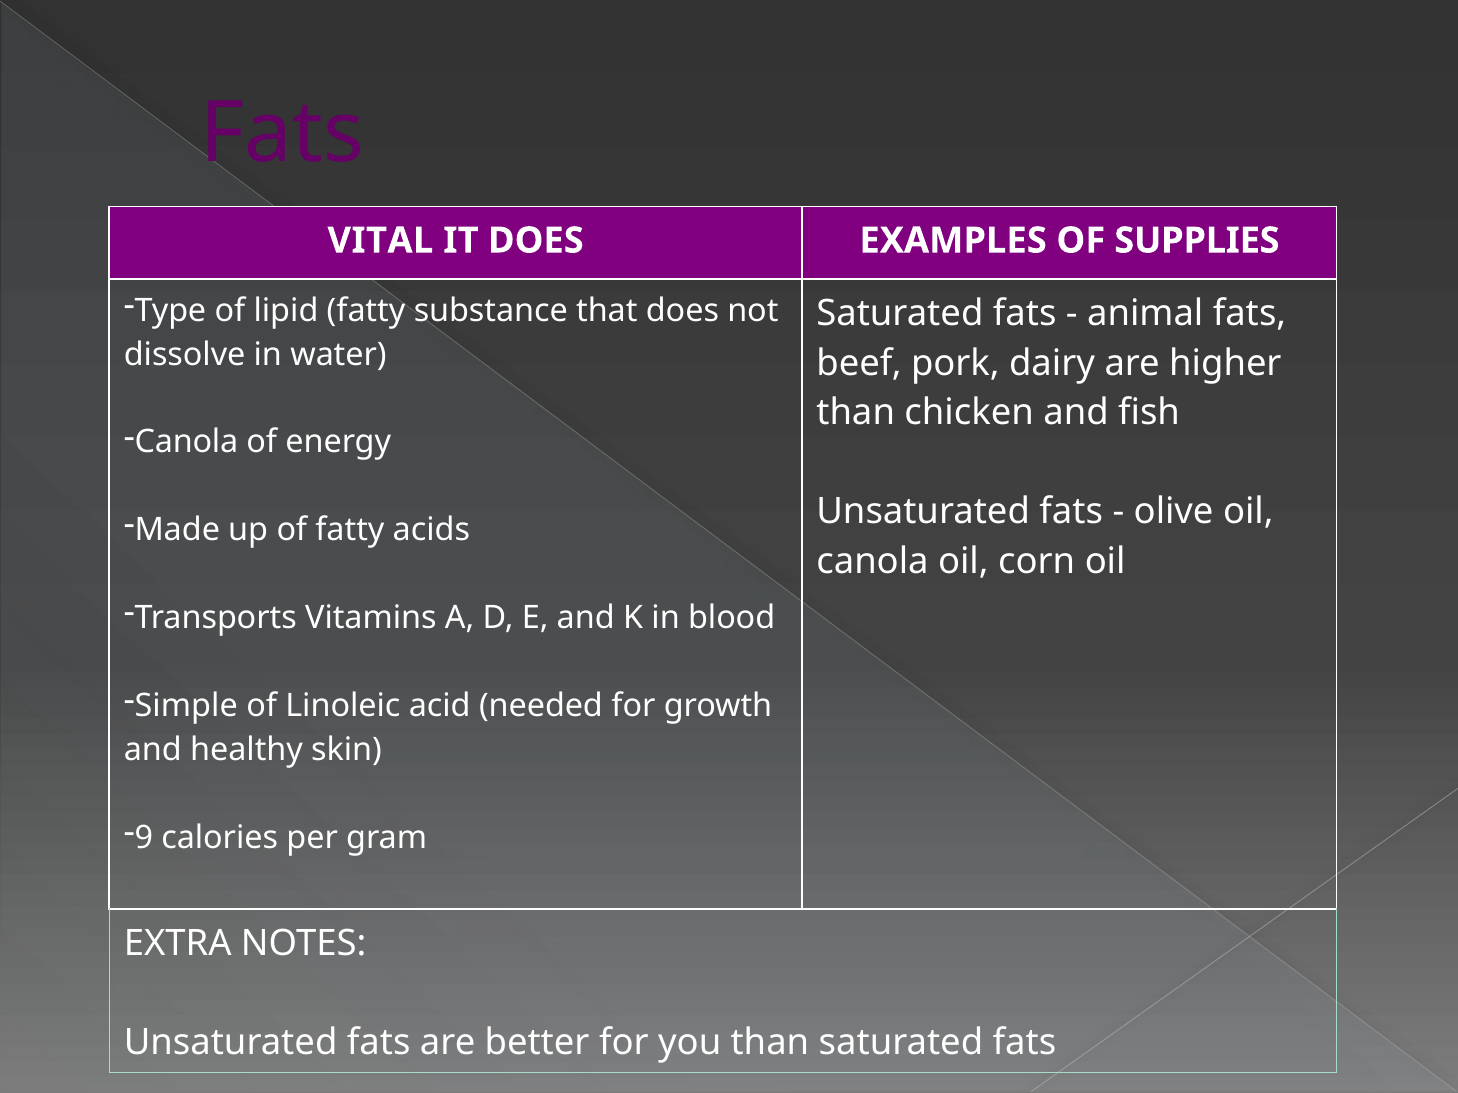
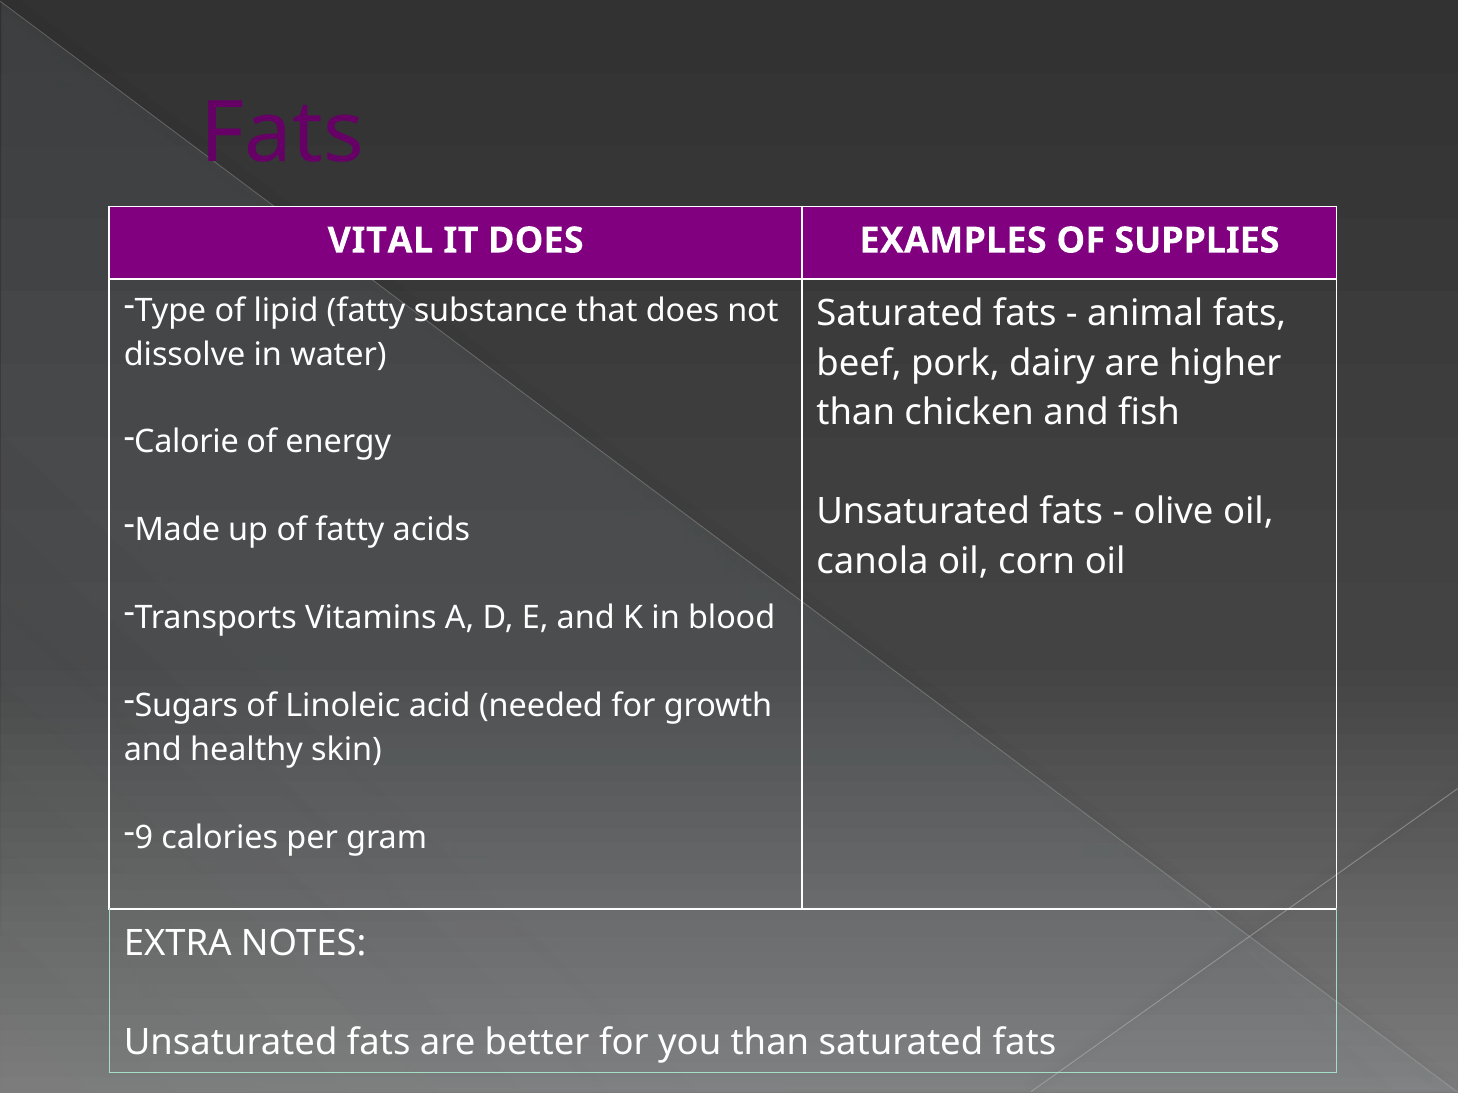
Canola: Canola -> Calorie (186, 442)
Simple: Simple -> Sugars (186, 706)
